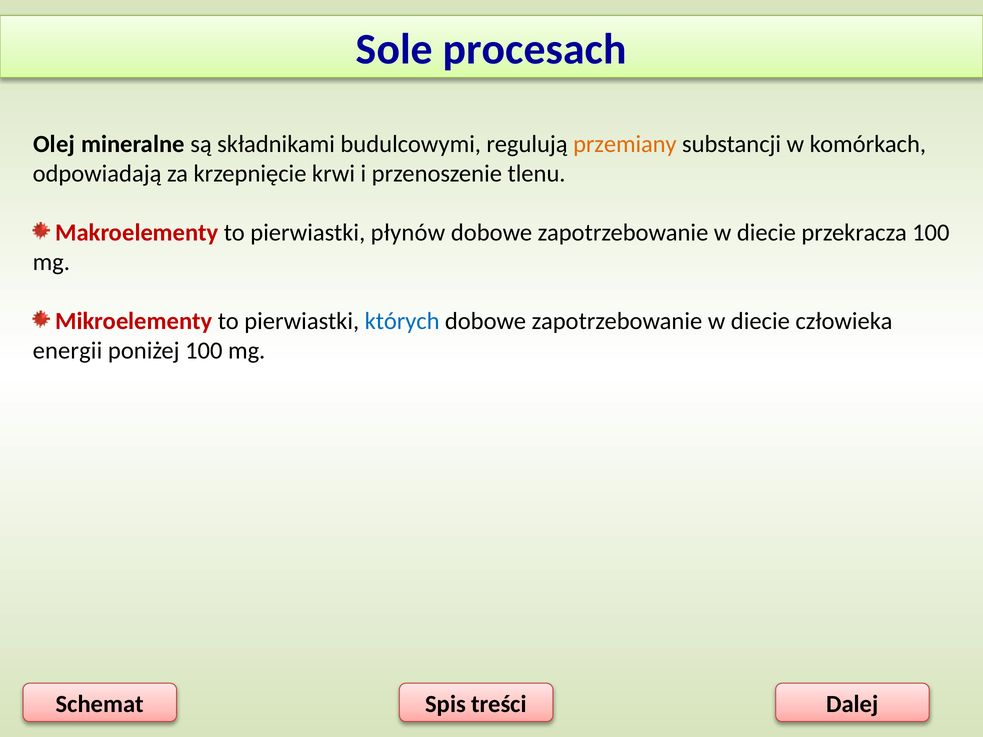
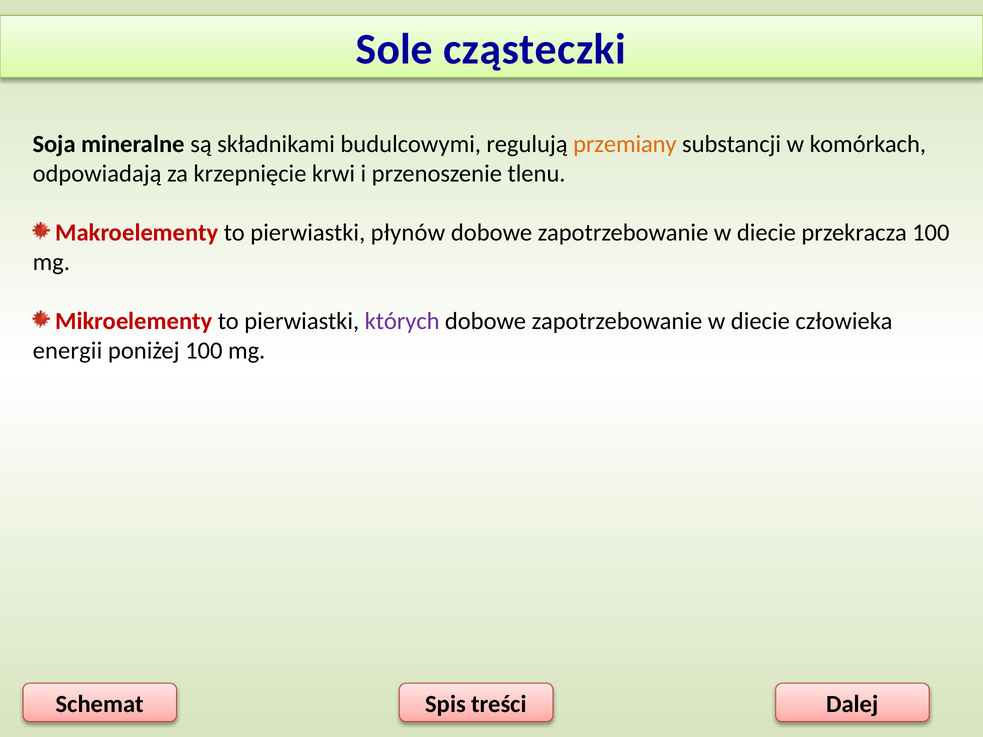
procesach: procesach -> cząsteczki (534, 49)
Olej: Olej -> Soja (54, 144)
których colour: blue -> purple (402, 321)
